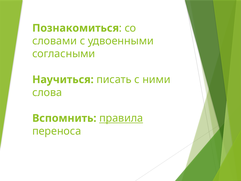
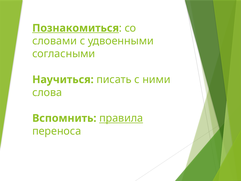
Познакомиться underline: none -> present (76, 28)
